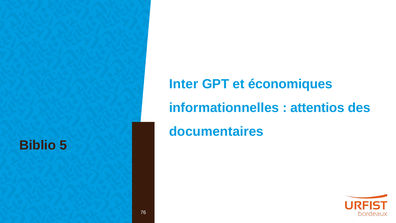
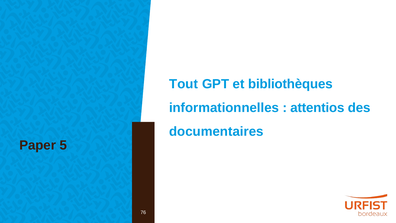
Inter: Inter -> Tout (184, 84)
économiques: économiques -> bibliothèques (290, 84)
Biblio: Biblio -> Paper (38, 145)
